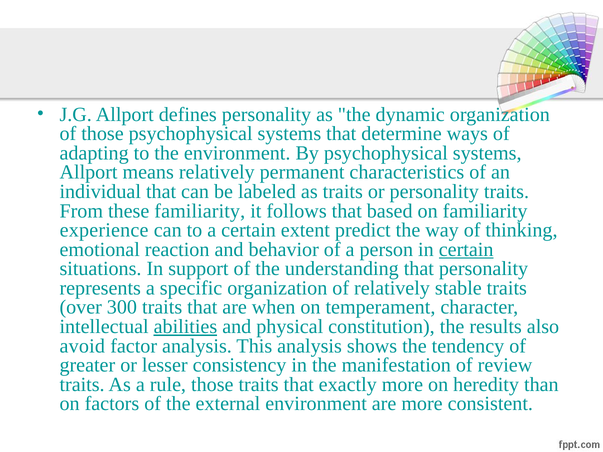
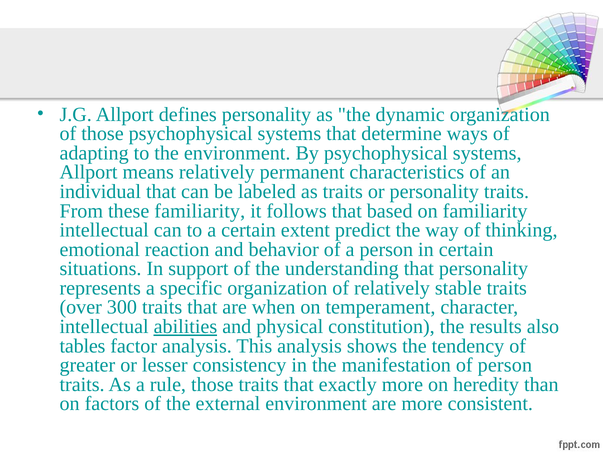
experience: experience -> intellectual (104, 230)
certain underline: present -> none (466, 250)
avoid: avoid -> tables (82, 346)
of review: review -> person (505, 365)
